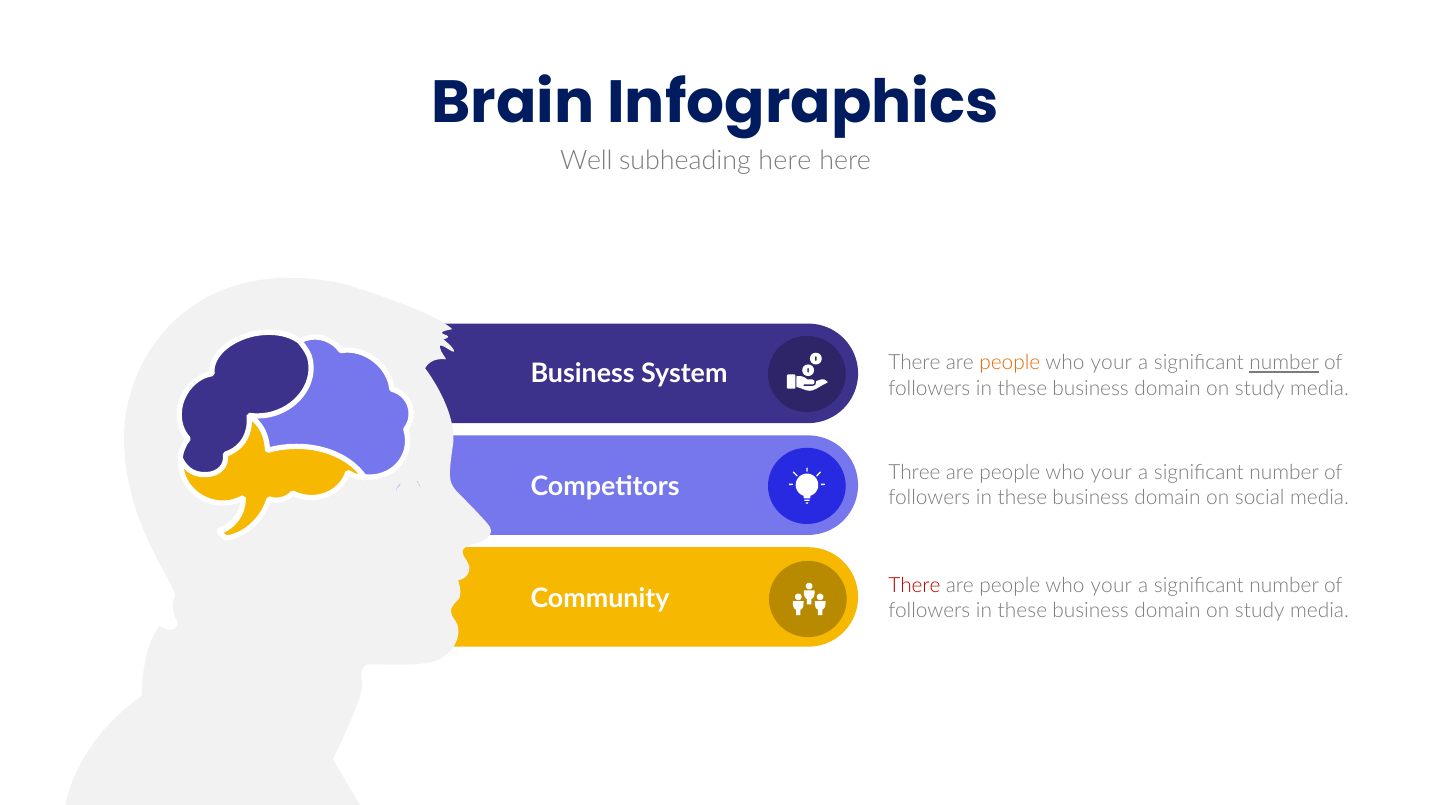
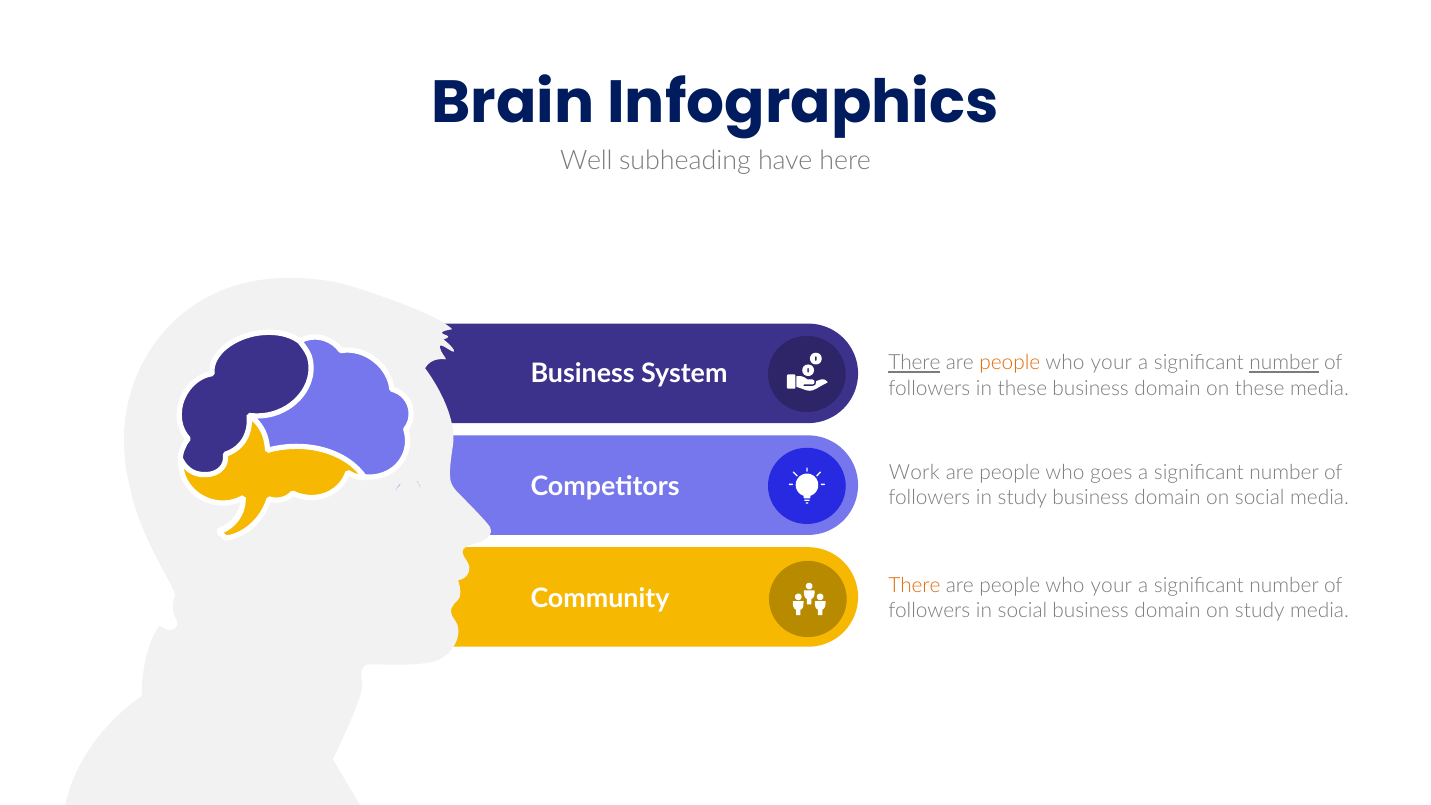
subheading here: here -> have (785, 160)
There underline: none -> present (914, 363)
study: study -> these (1260, 388)
Three: Three -> Work (914, 472)
your: your -> goes (1111, 472)
these: these -> study (1022, 497)
There colour: red -> orange (914, 586)
these: these -> social (1022, 611)
